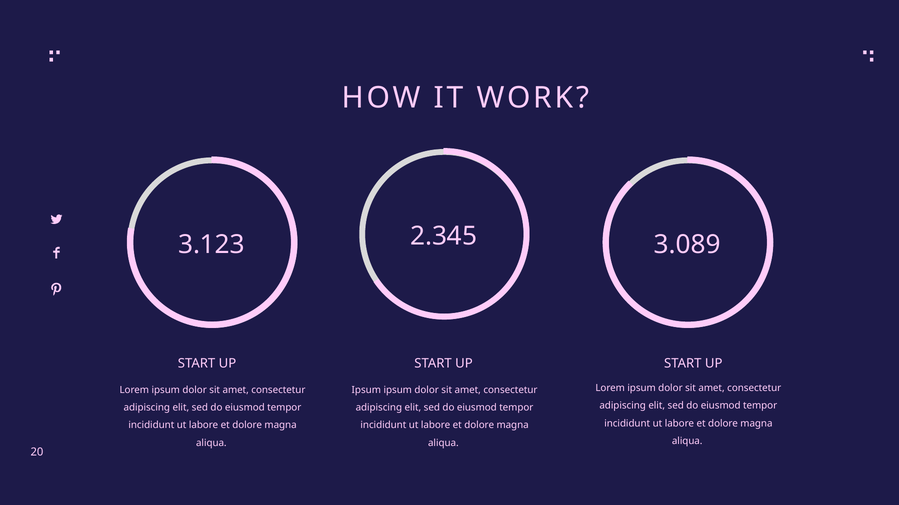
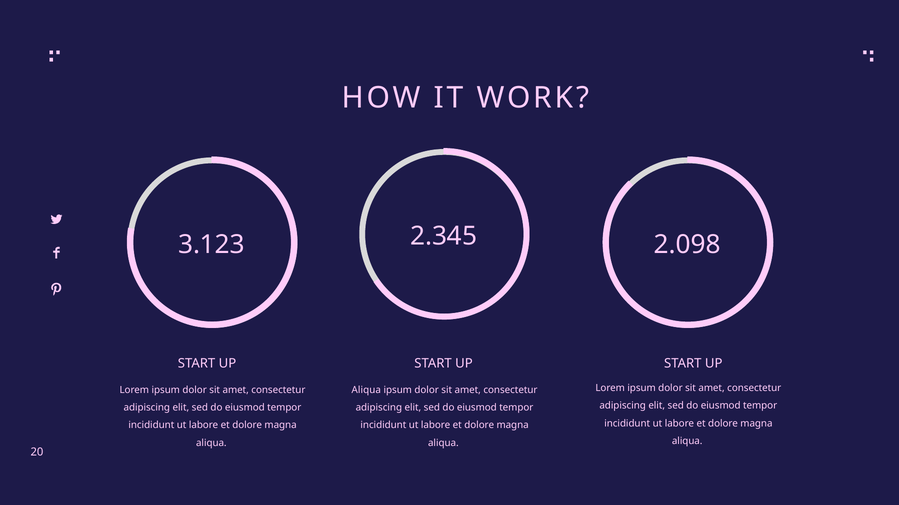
3.089: 3.089 -> 2.098 (687, 245)
Ipsum: Ipsum -> Aliqua (366, 390)
